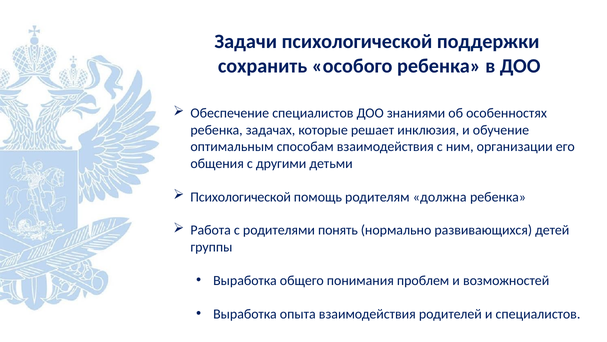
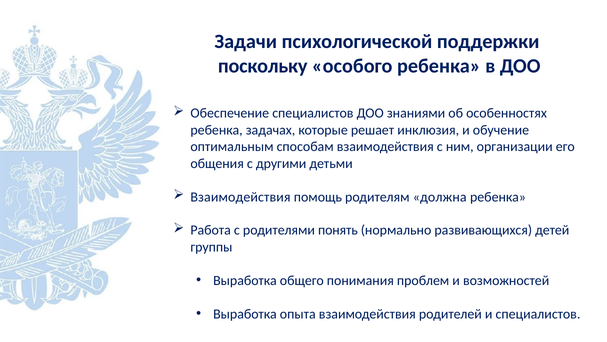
сохранить: сохранить -> поскольку (263, 66)
Психологической: Психологической -> Взаимодействия (241, 197)
